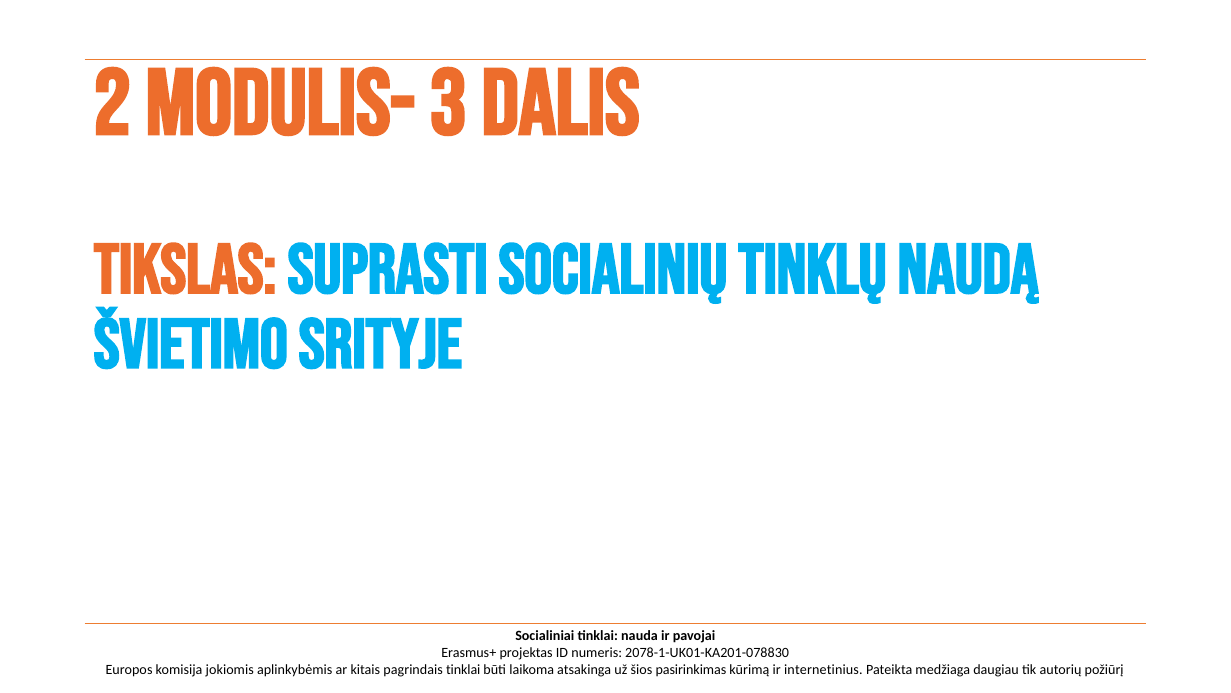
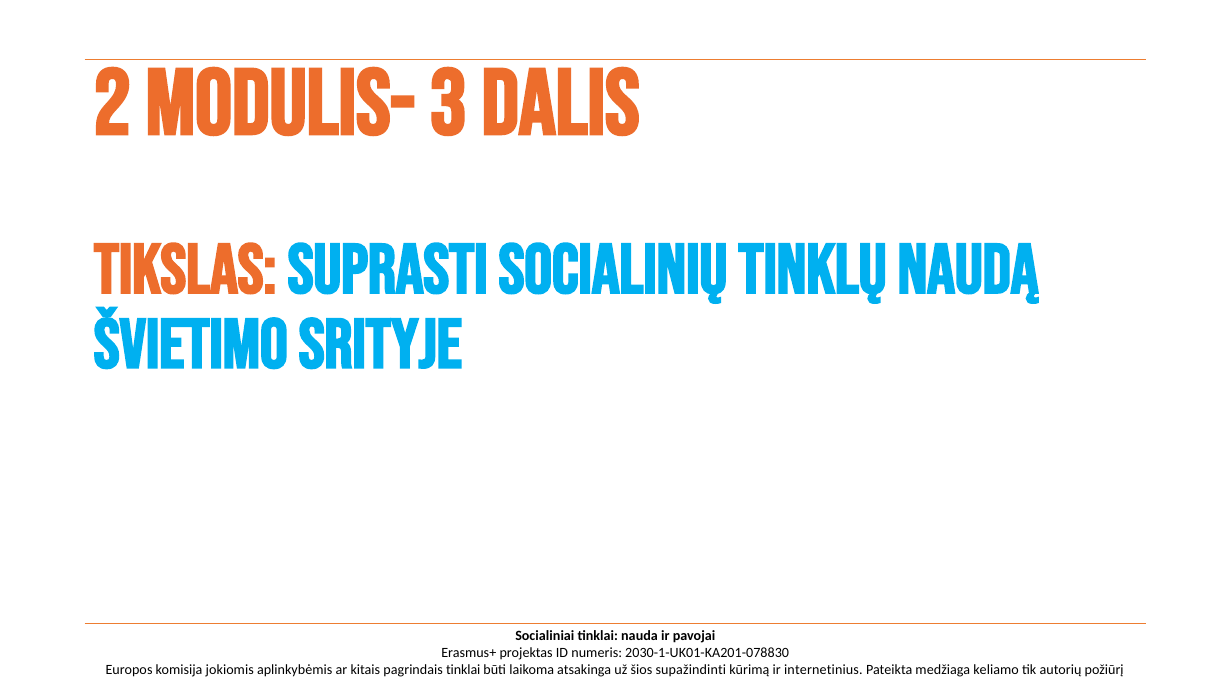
2078-1-UK01-KA201-078830: 2078-1-UK01-KA201-078830 -> 2030-1-UK01-KA201-078830 (707, 652)
pasirinkimas: pasirinkimas -> supažindinti (691, 669)
daugiau: daugiau -> keliamo (996, 669)
